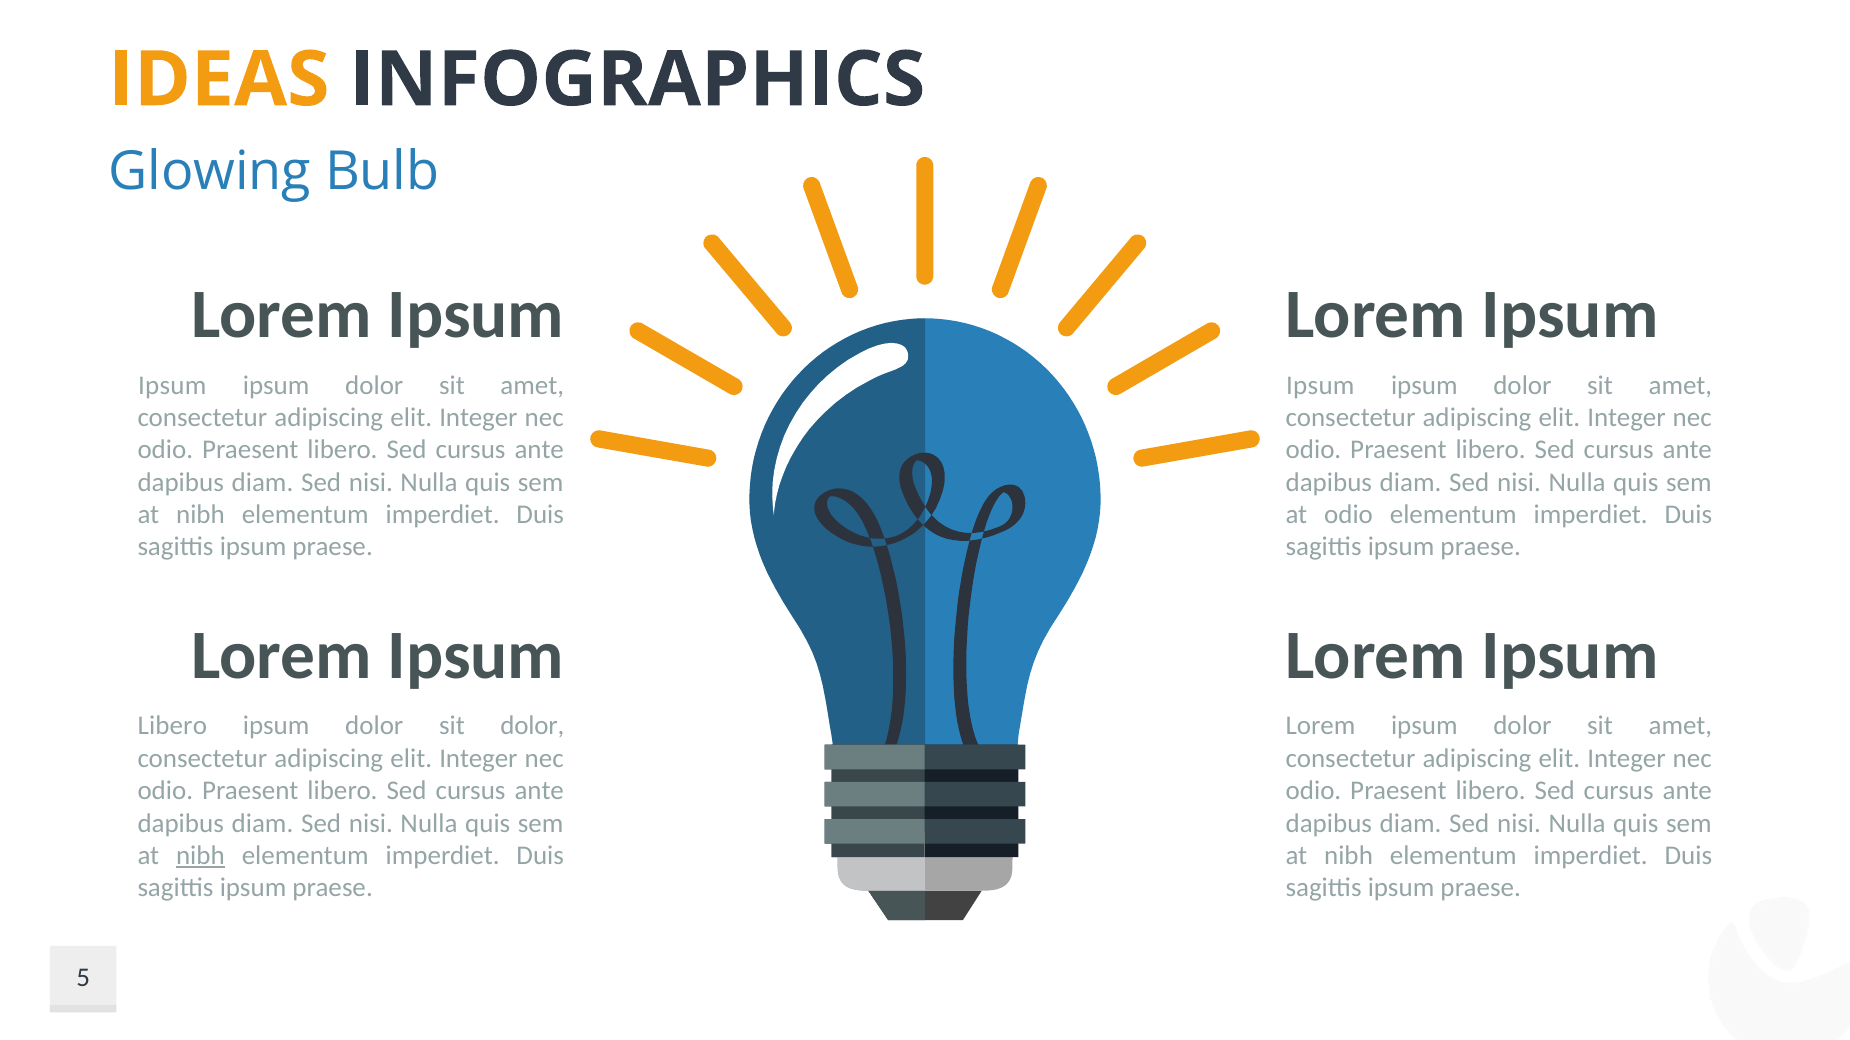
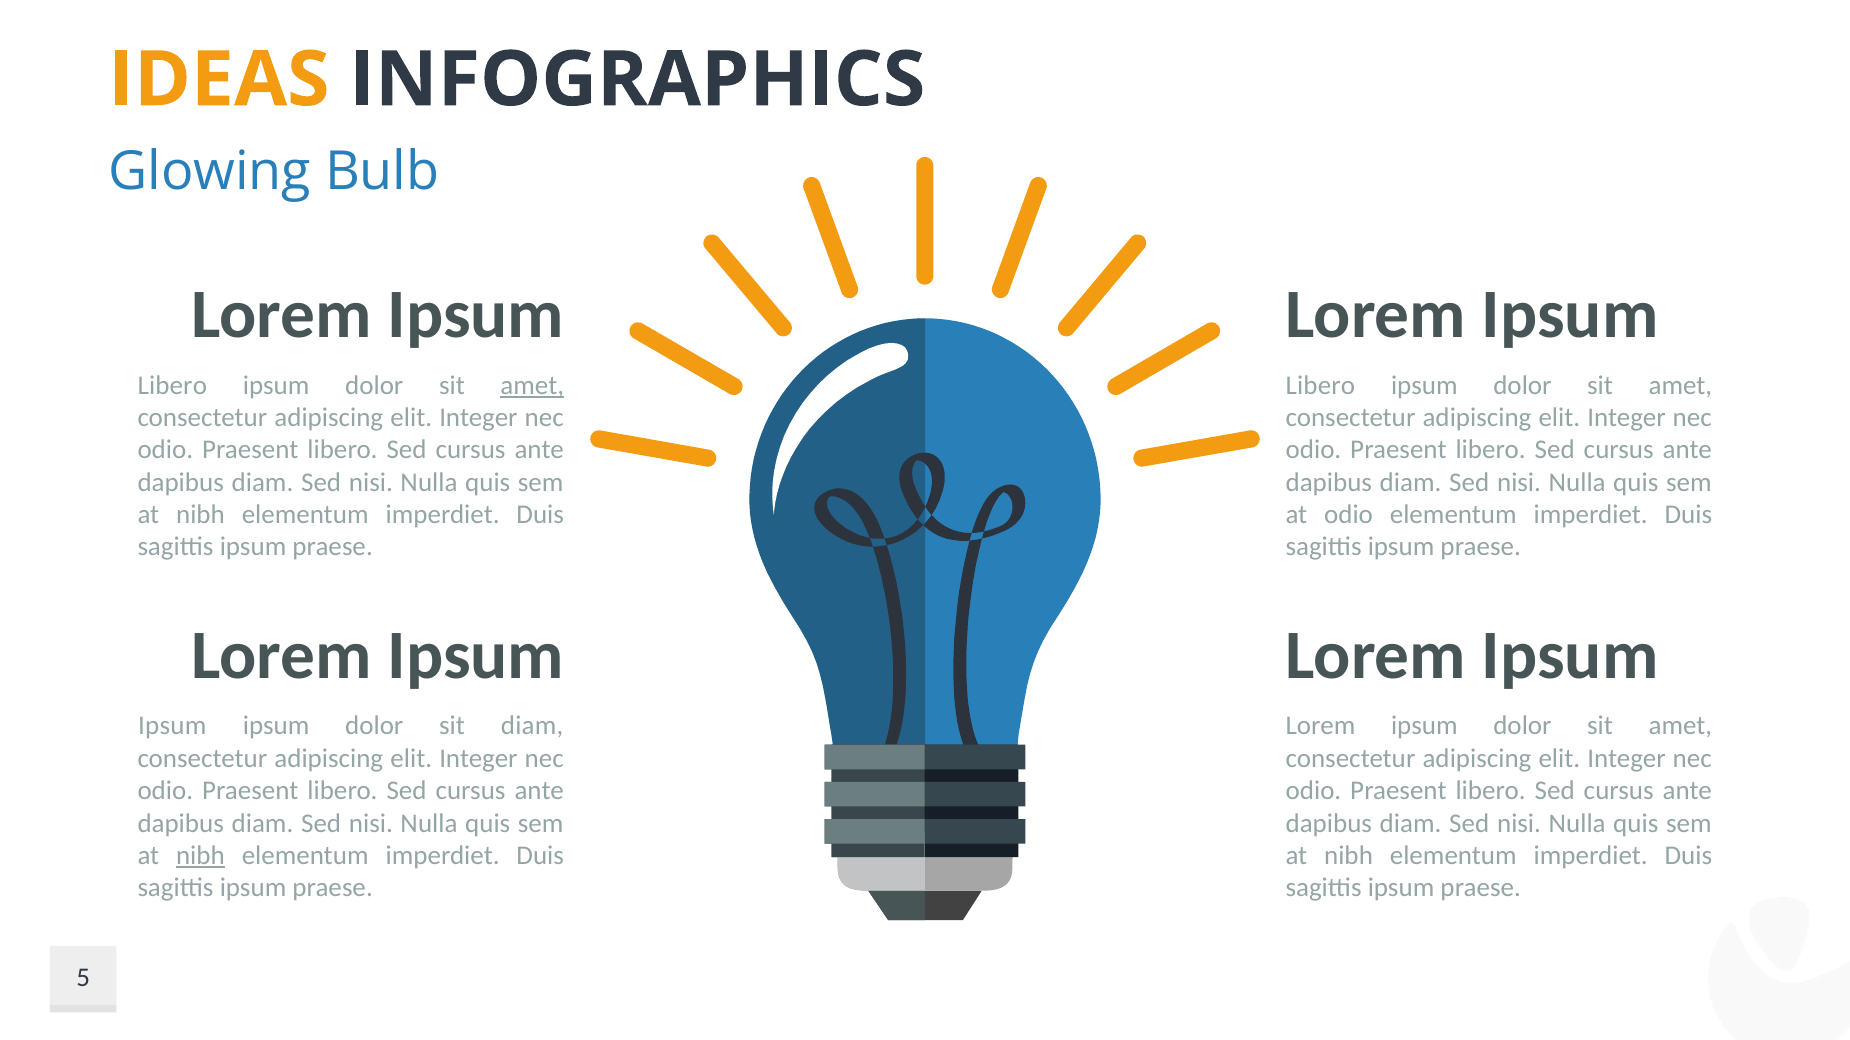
Ipsum: Ipsum -> Libero (172, 385)
amet underline: none -> present (532, 385)
Ipsum: Ipsum -> Libero (1320, 385)
Libero: Libero -> Ipsum (172, 726)
sit dolor: dolor -> diam (532, 726)
